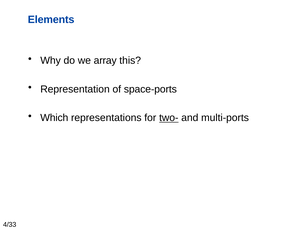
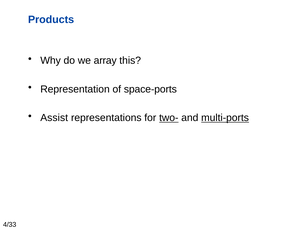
Elements: Elements -> Products (51, 20)
Which: Which -> Assist (54, 118)
multi-ports underline: none -> present (225, 118)
